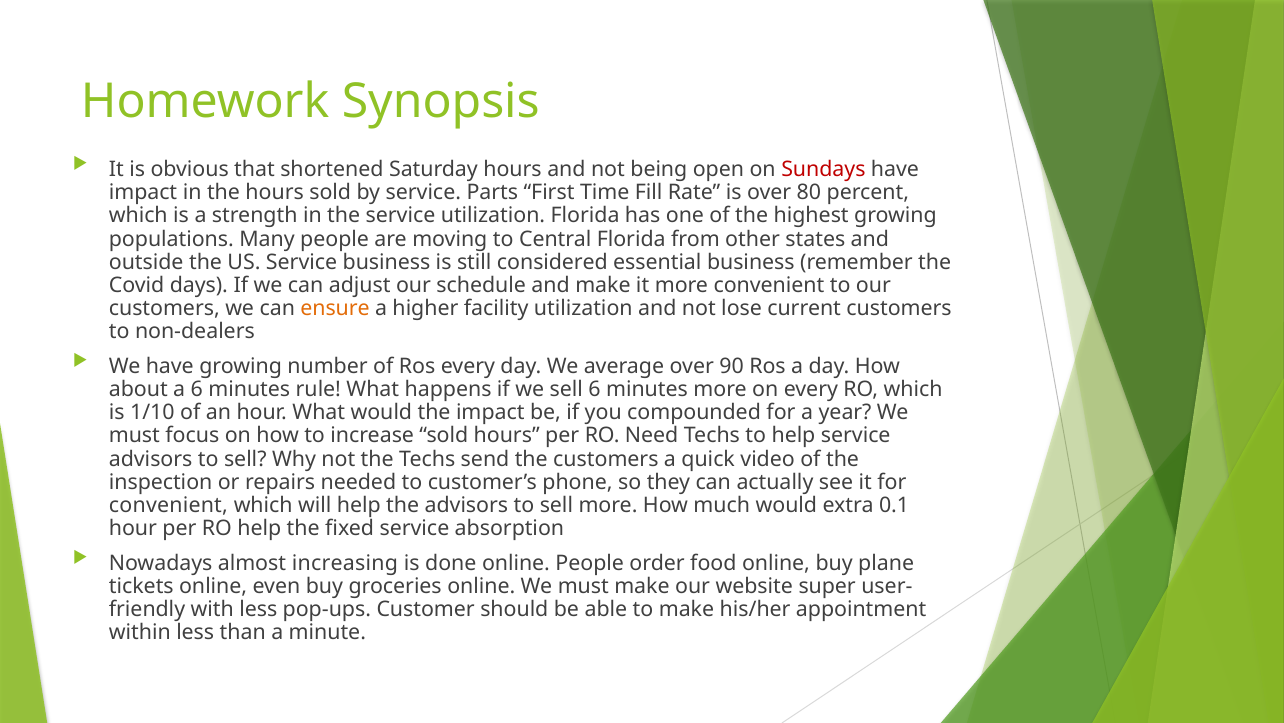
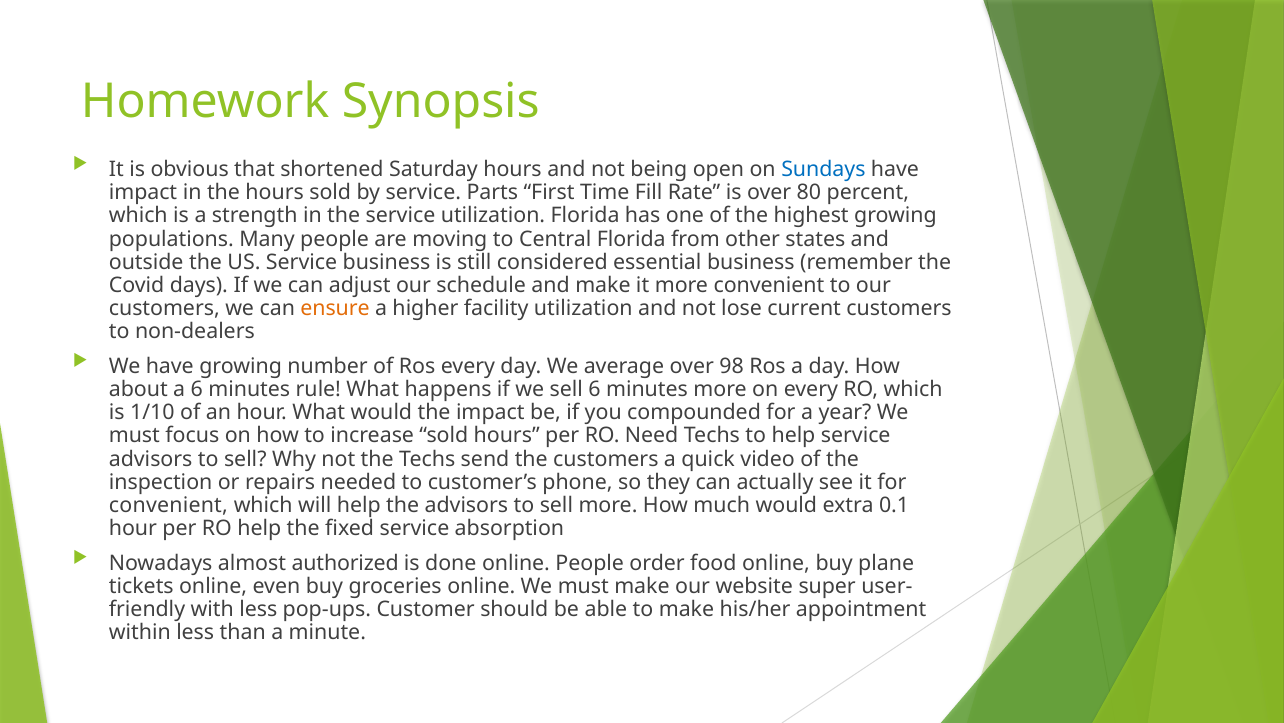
Sundays colour: red -> blue (823, 169)
90: 90 -> 98 (732, 366)
increasing: increasing -> authorized (345, 563)
